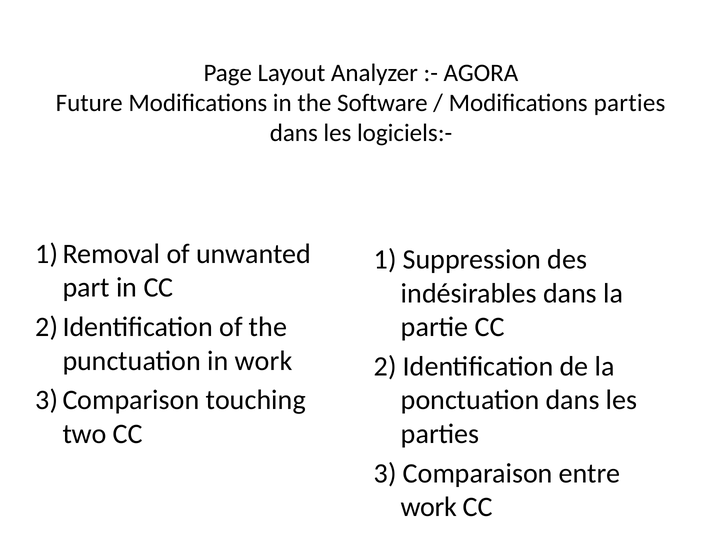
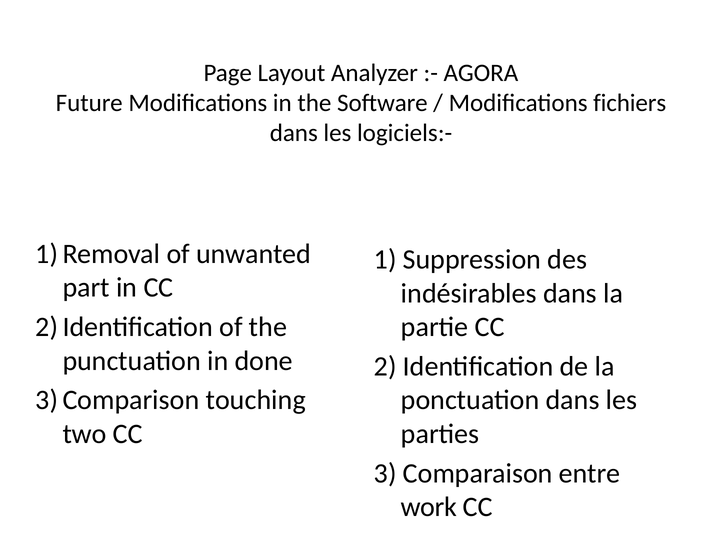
Modifications parties: parties -> fichiers (630, 103)
in work: work -> done (264, 360)
